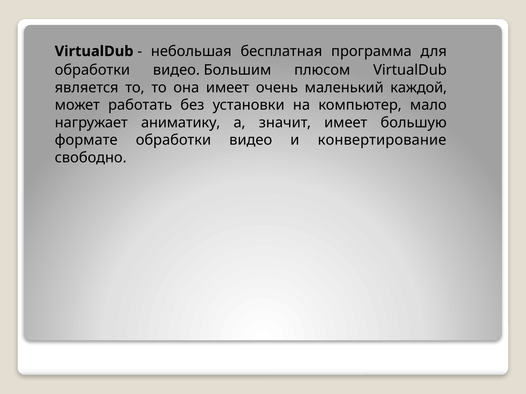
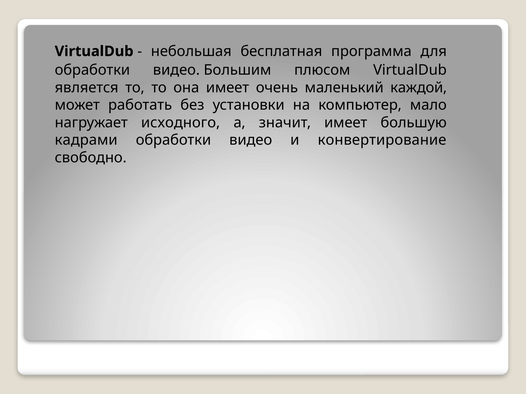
аниматику: аниматику -> исходного (181, 123)
формате: формате -> кадрами (86, 140)
